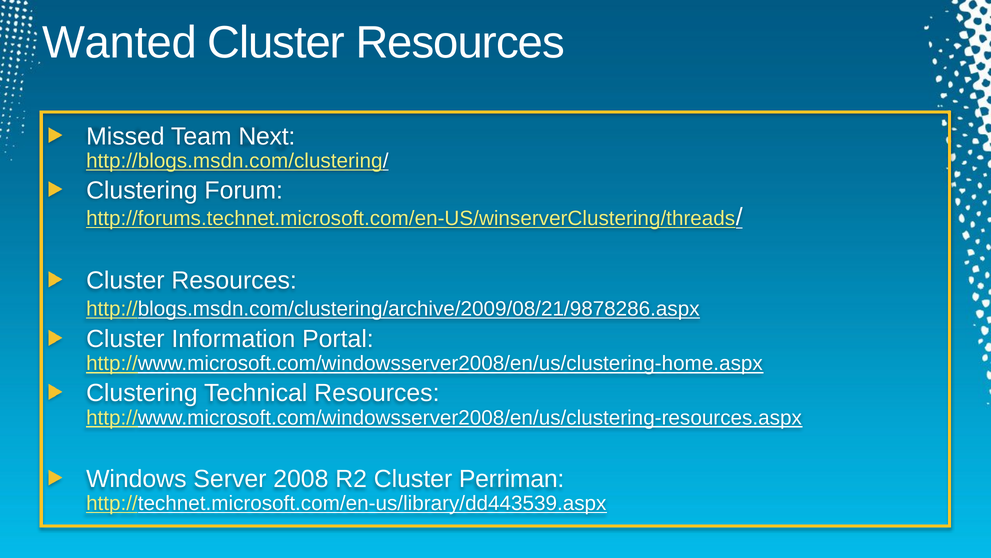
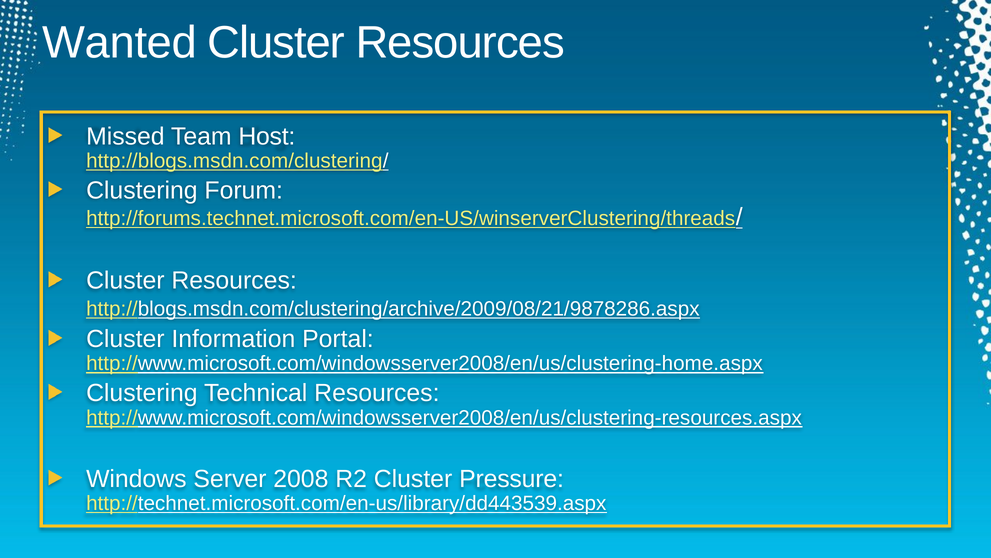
Next: Next -> Host (267, 136)
Perriman: Perriman -> Pressure (512, 479)
